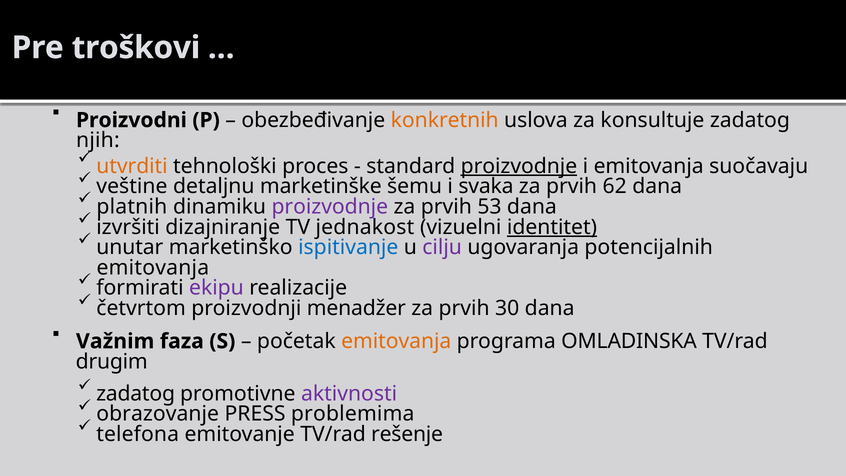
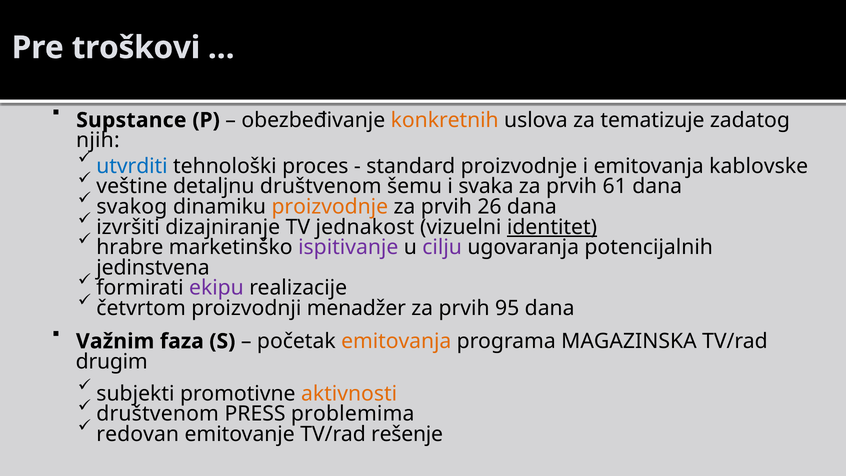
Proizvodni: Proizvodni -> Supstance (131, 120)
konsultuje: konsultuje -> tematizuje (652, 120)
utvrditi colour: orange -> blue (132, 166)
proizvodnje underline: present -> none (519, 166)
suočavaju: suočavaju -> kablovske (759, 166)
detaljnu marketinške: marketinške -> društvenom (321, 186)
62: 62 -> 61 (615, 186)
platnih: platnih -> svakog (132, 207)
proizvodnje colour: purple -> orange (330, 207)
53: 53 -> 26 (489, 207)
unutar: unutar -> hrabre (130, 247)
ispitivanje colour: blue -> purple (348, 247)
emitovanja: emitovanja -> jedinstvena (153, 268)
30: 30 -> 95 (507, 308)
OMLADINSKA: OMLADINSKA -> MAGAZINSKA (629, 341)
zadatog: zadatog -> subjekti (135, 393)
aktivnosti colour: purple -> orange (349, 393)
obrazovanje: obrazovanje -> društvenom (158, 414)
telefona: telefona -> redovan (138, 434)
